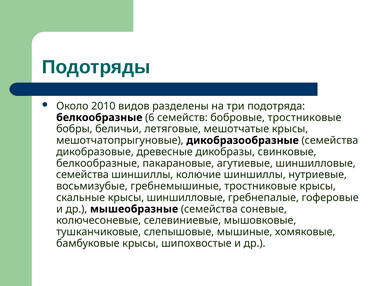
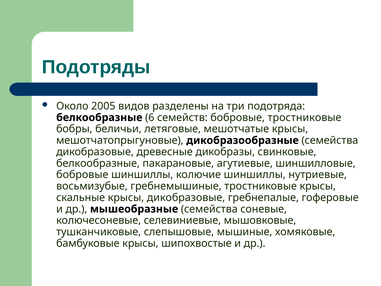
2010: 2010 -> 2005 (103, 106)
семейства: семейства -> бобровые (82, 175)
крысы шиншилловые: шиншилловые -> дикобразовые (186, 197)
